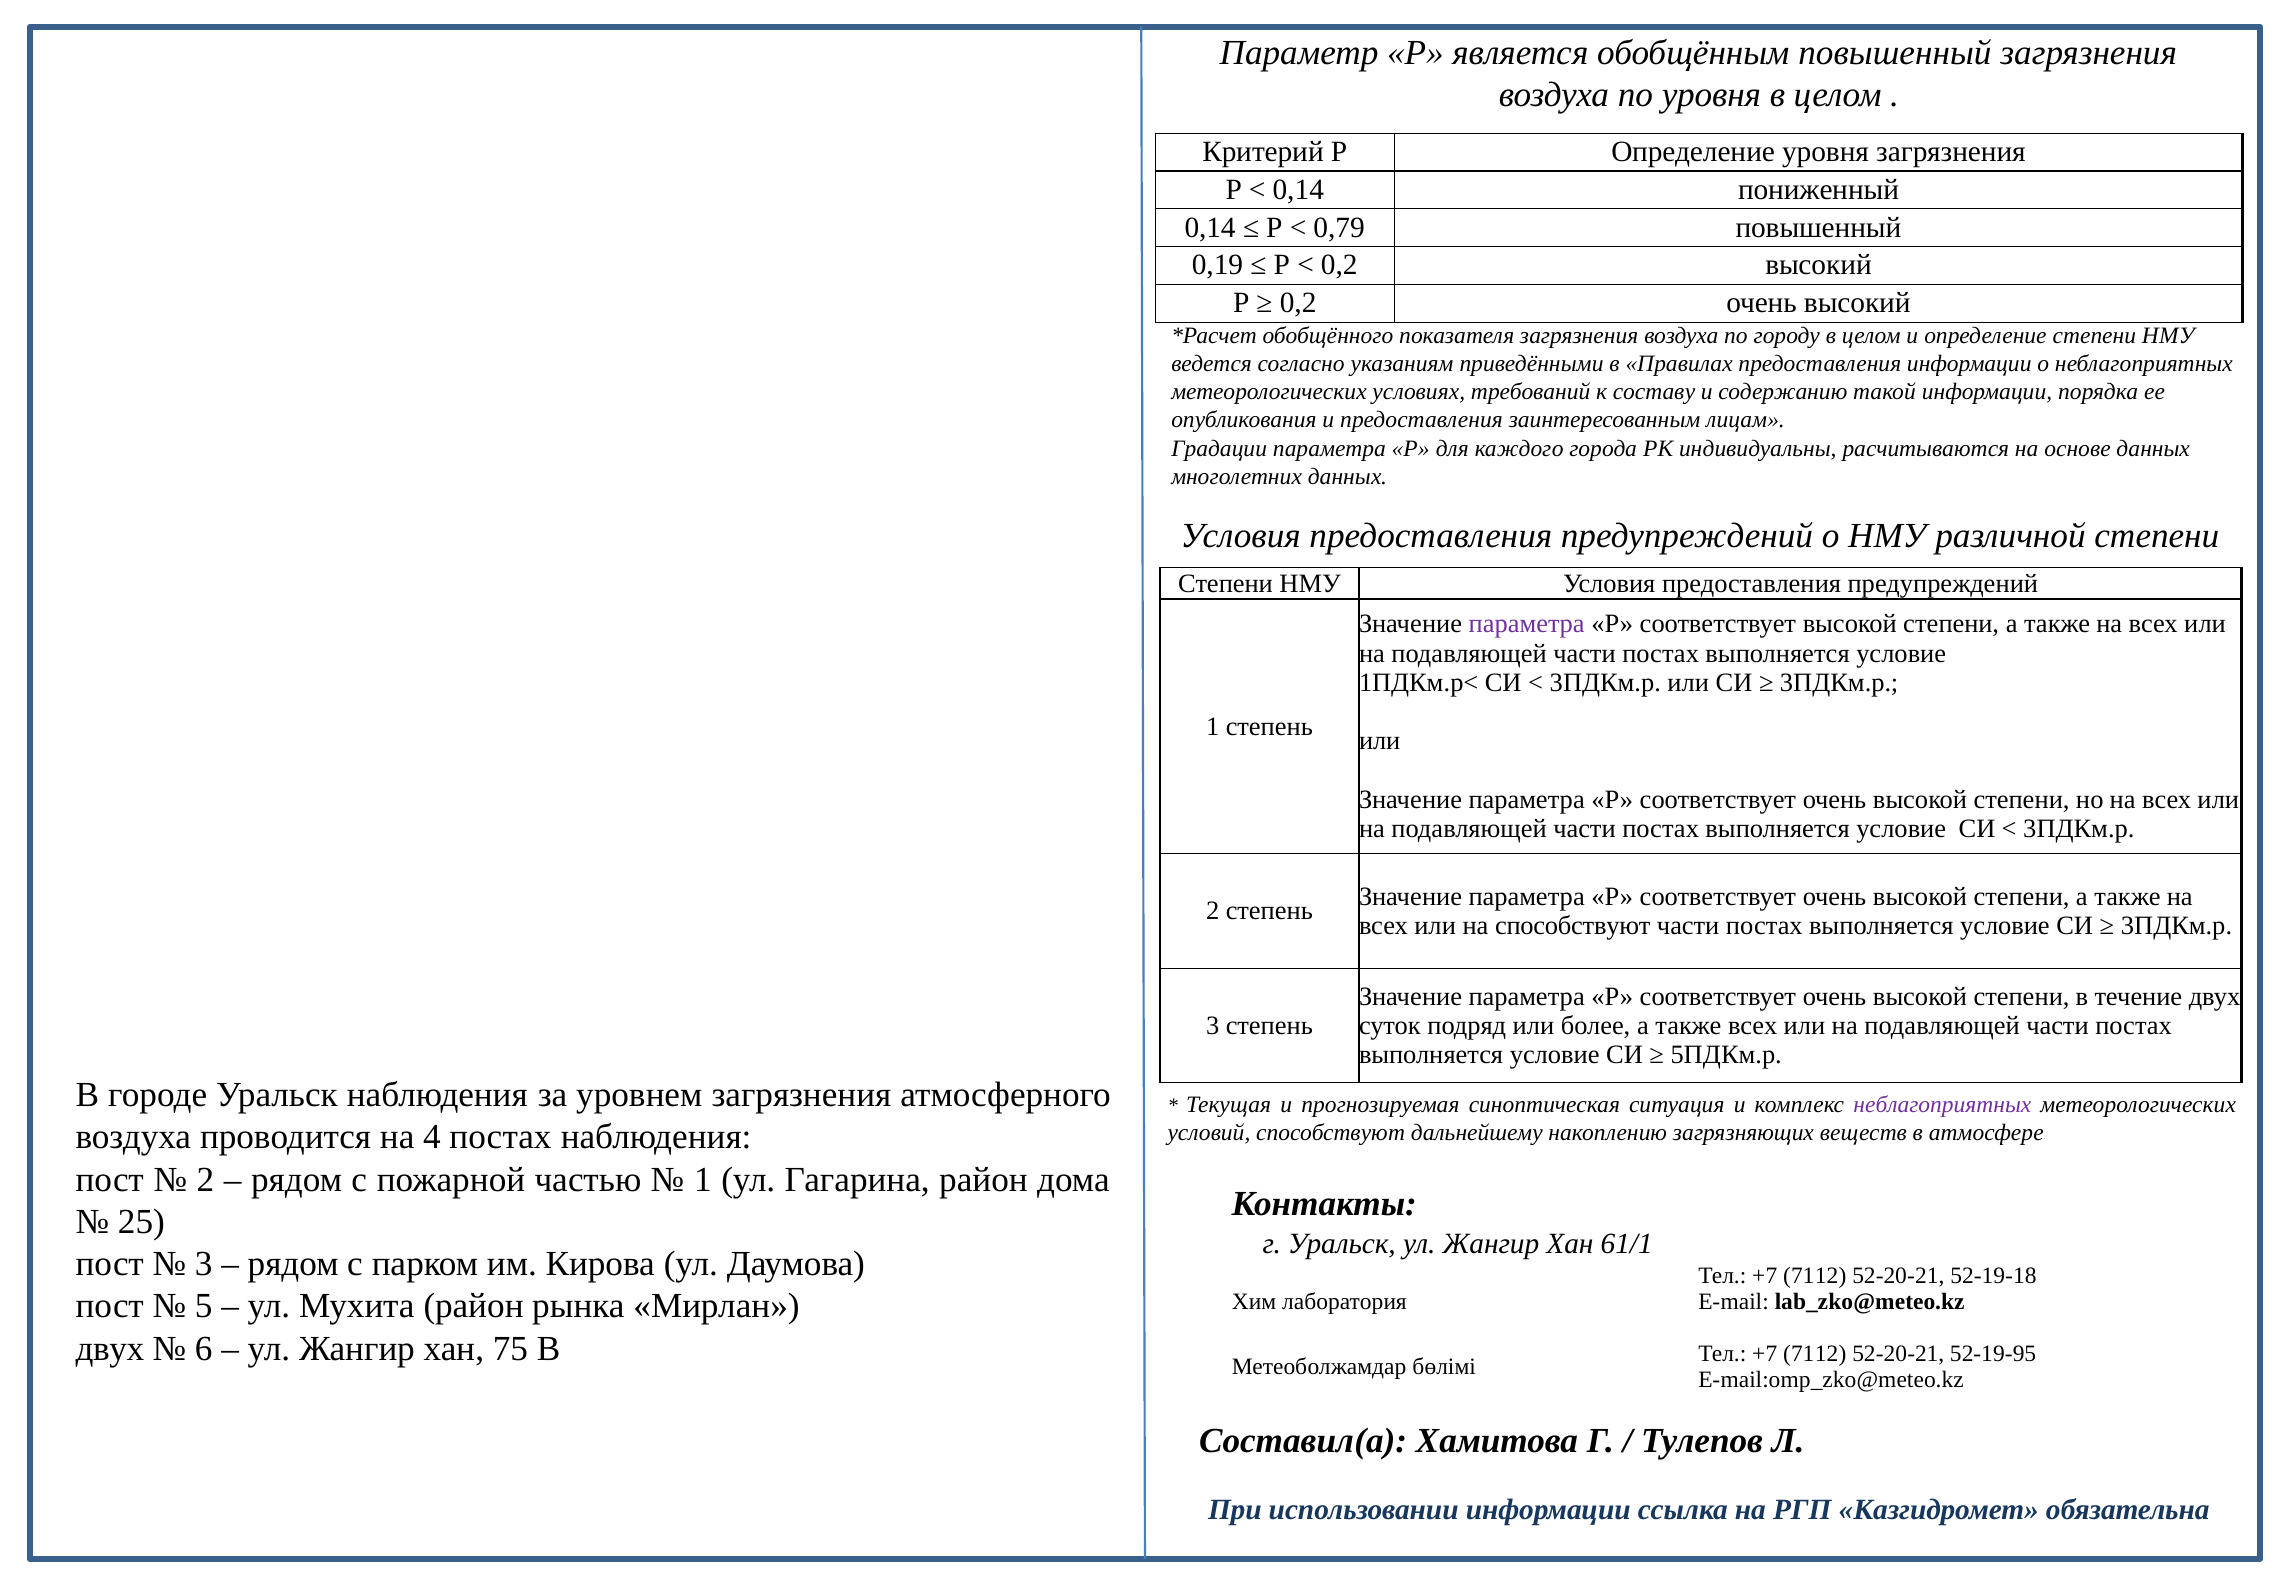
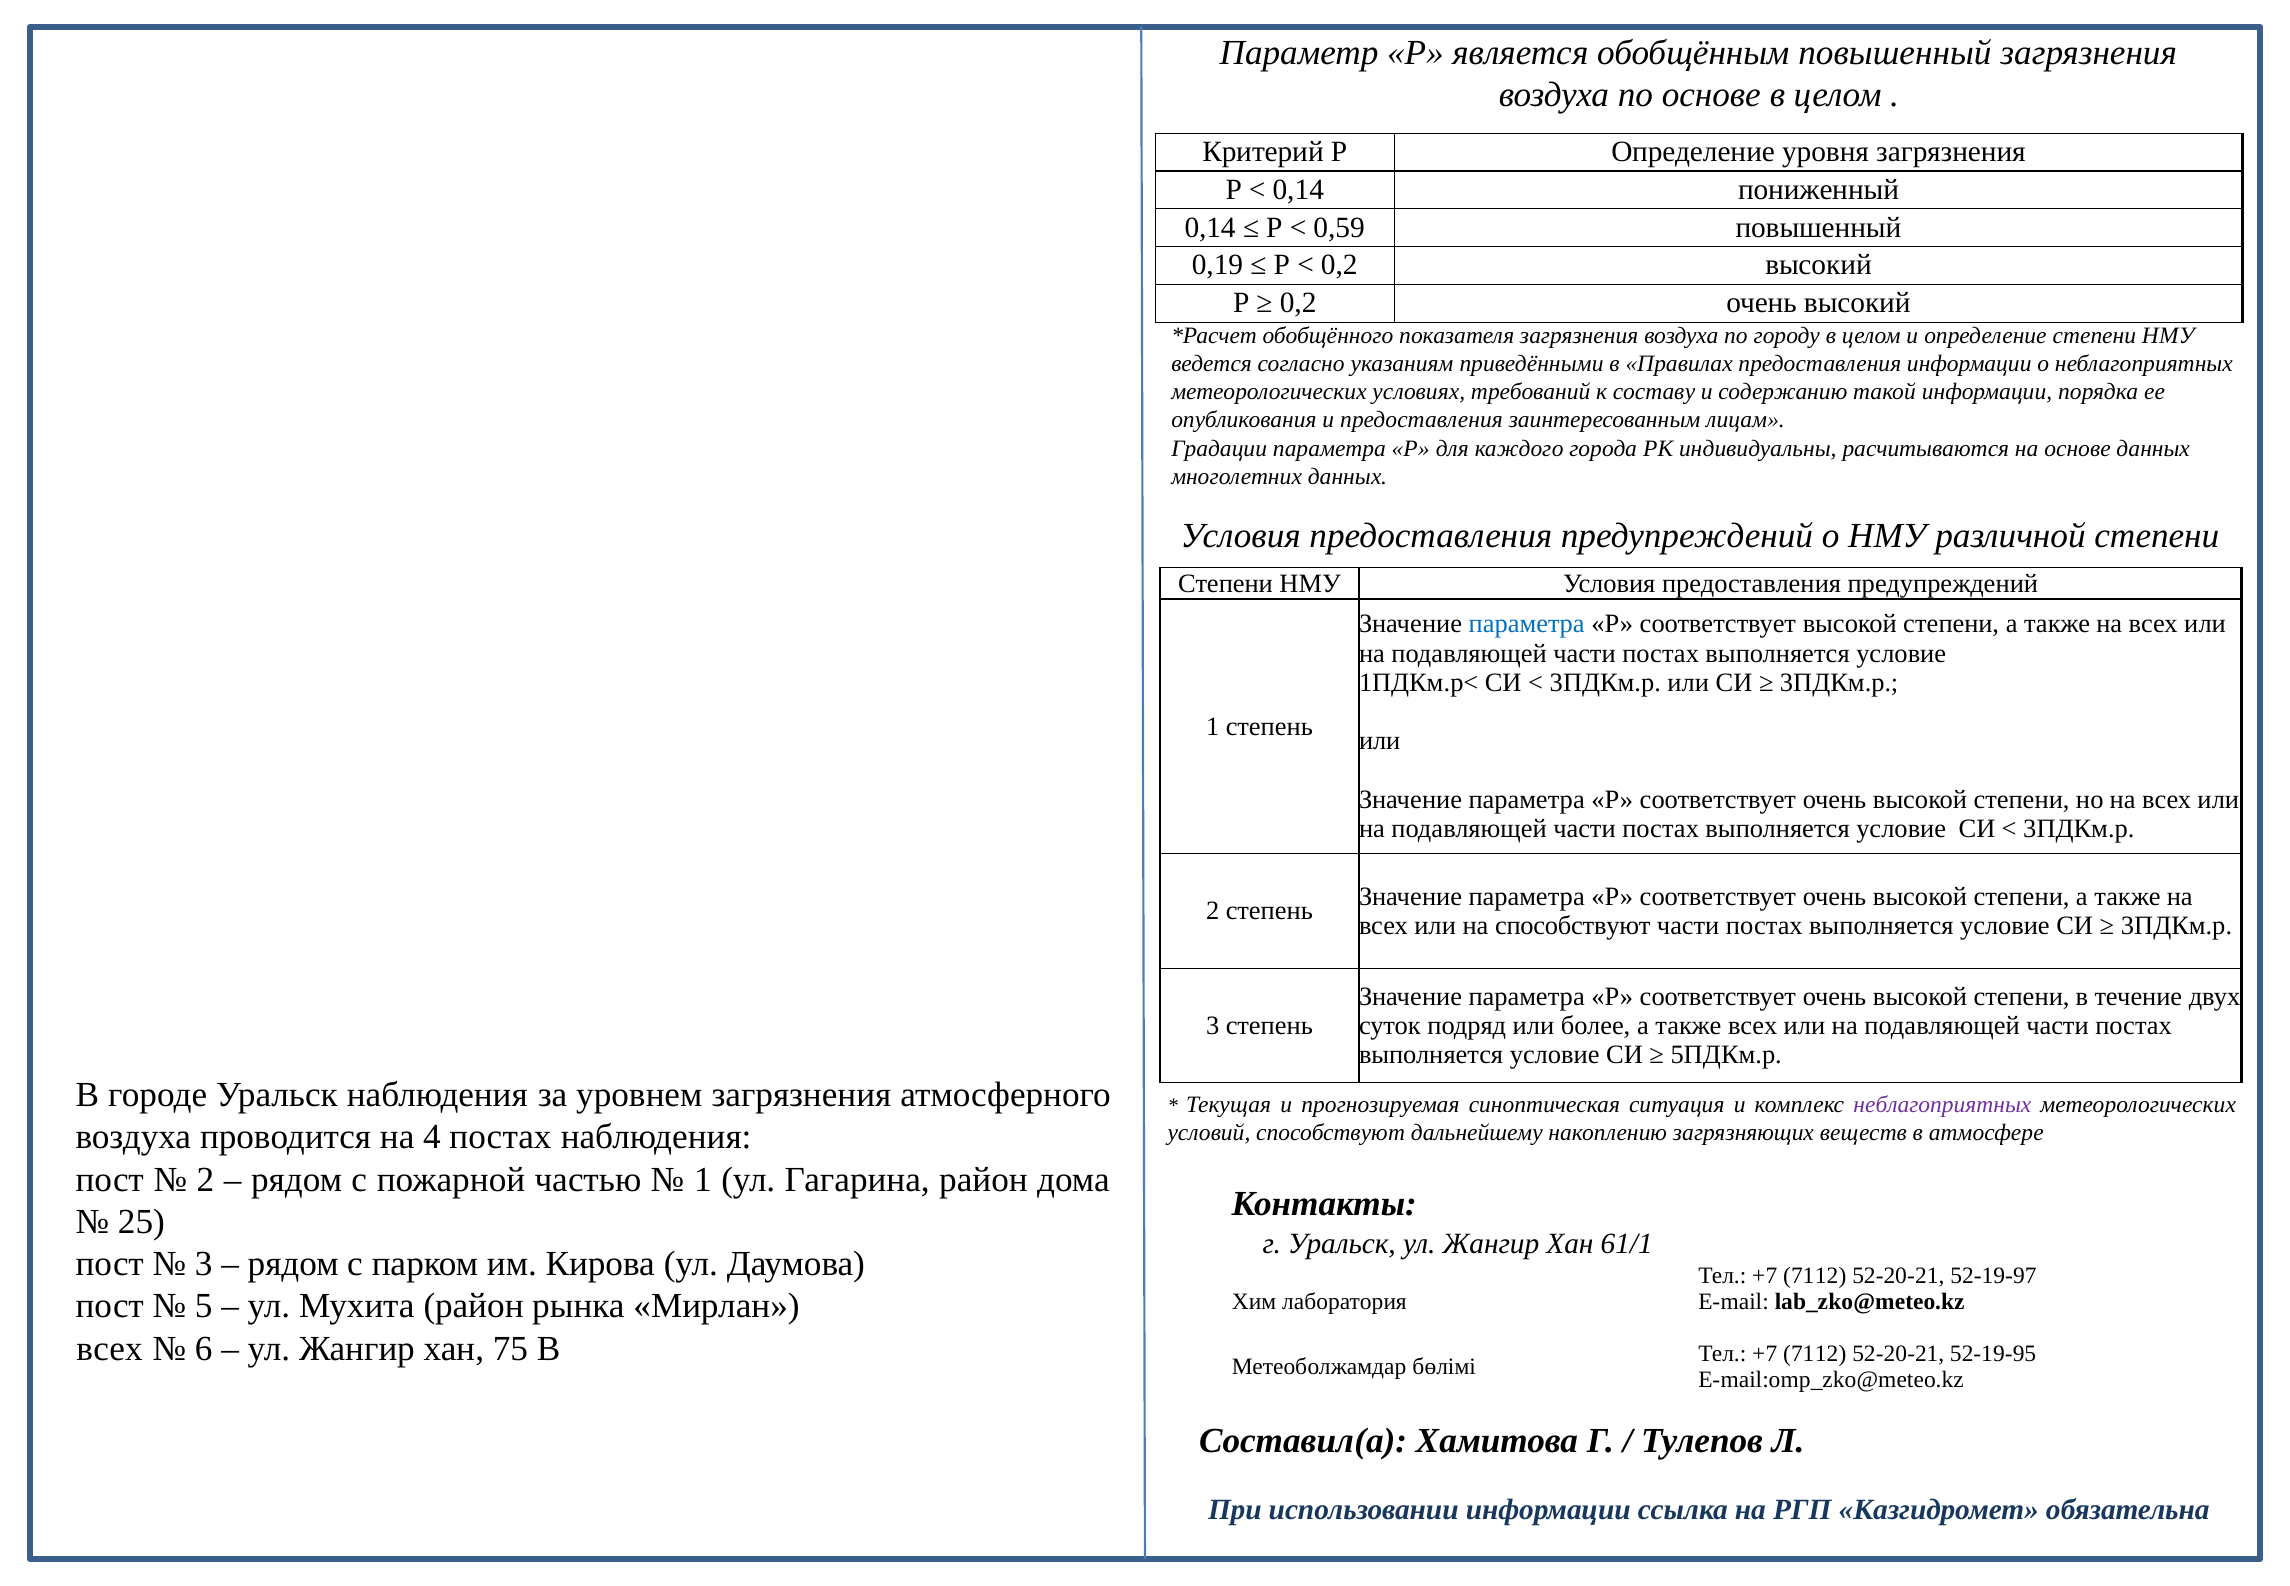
по уровня: уровня -> основе (1711, 95)
0,79: 0,79 -> 0,59 (1339, 227)
параметра colour: purple -> blue (1527, 624)
52-19-18: 52-19-18 -> 52-19-97 (1993, 1275)
двух: двух -> всех (110, 1348)
